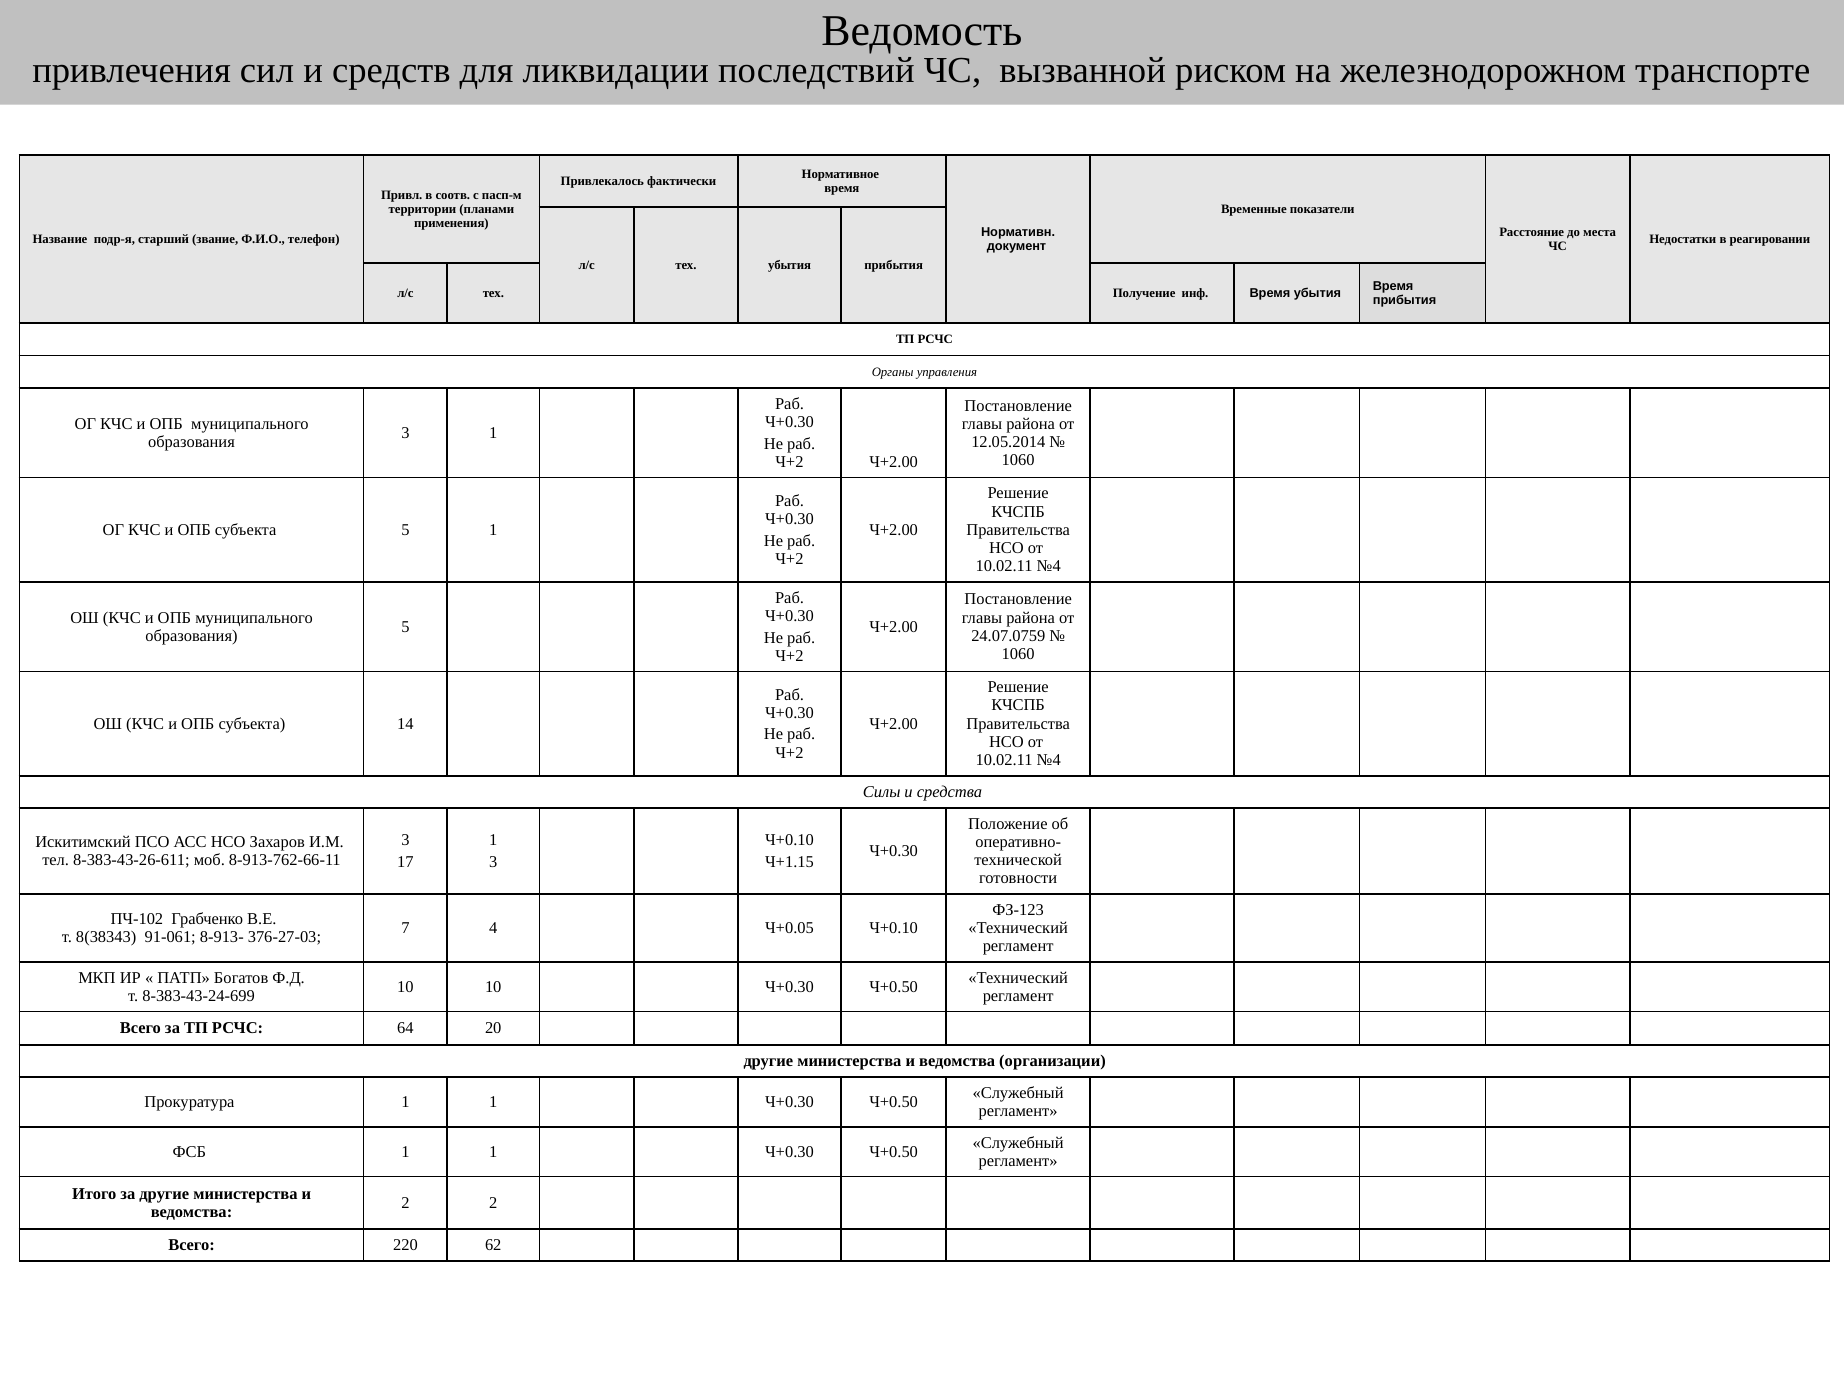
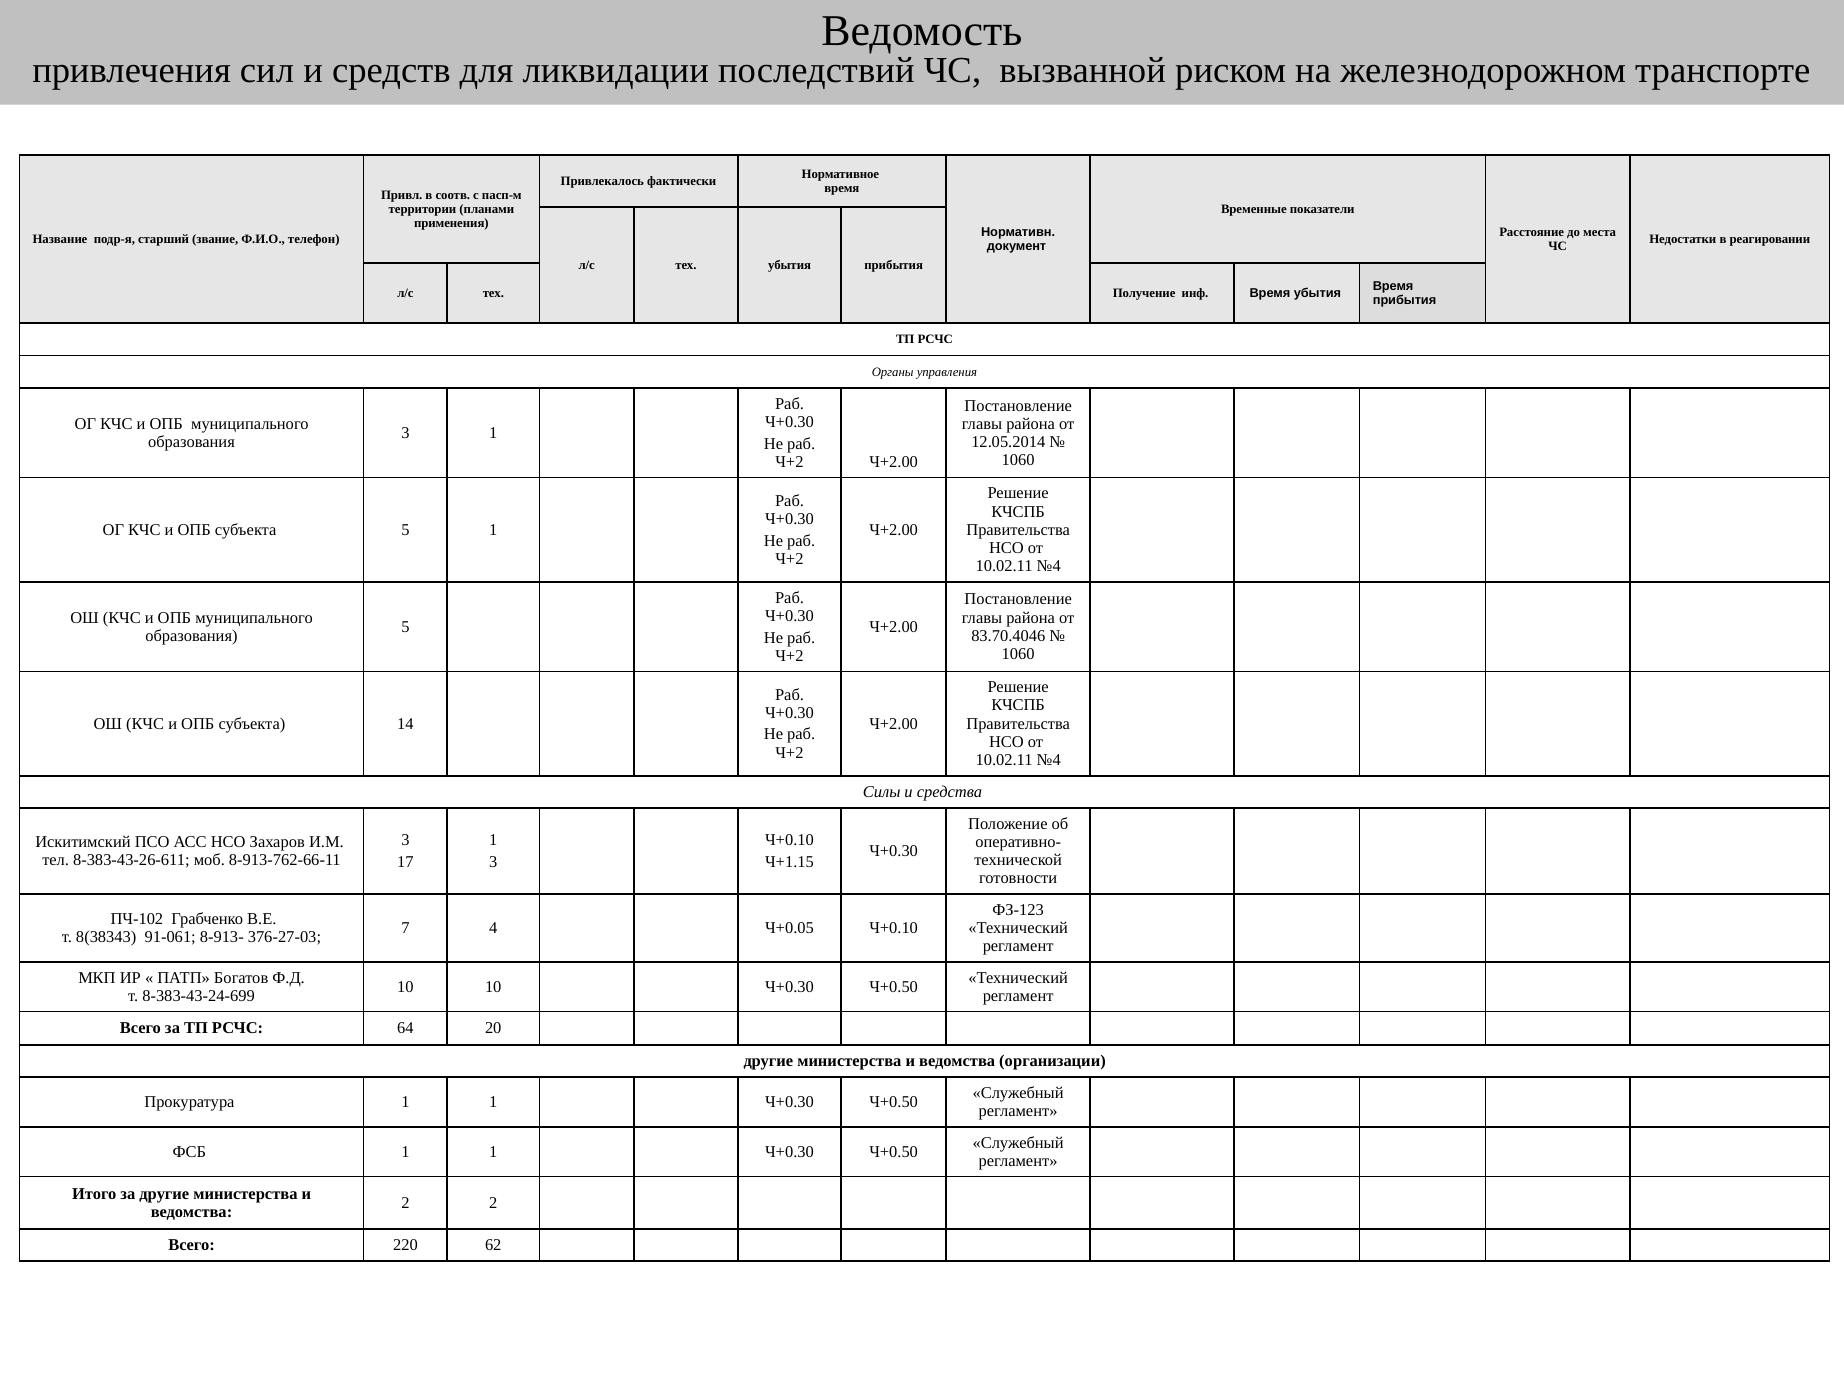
24.07.0759: 24.07.0759 -> 83.70.4046 (1008, 636)
